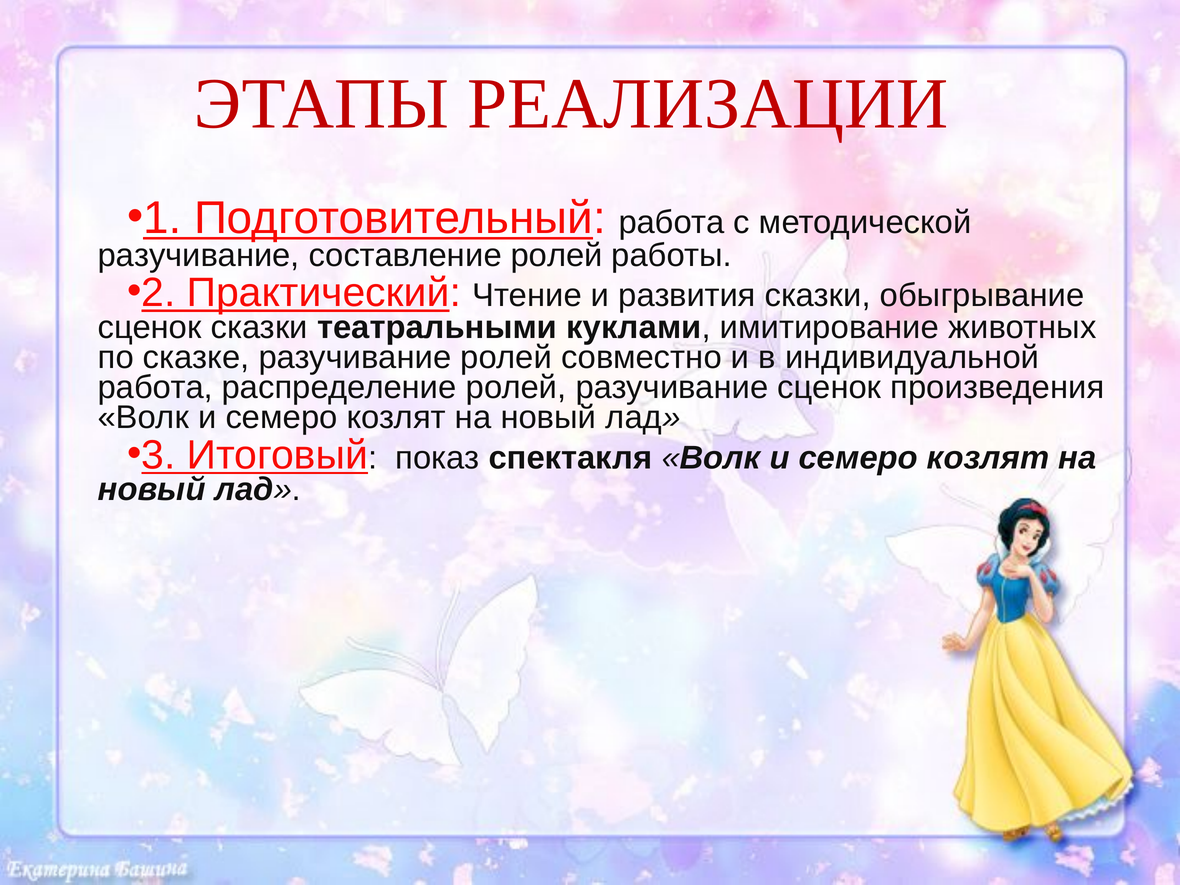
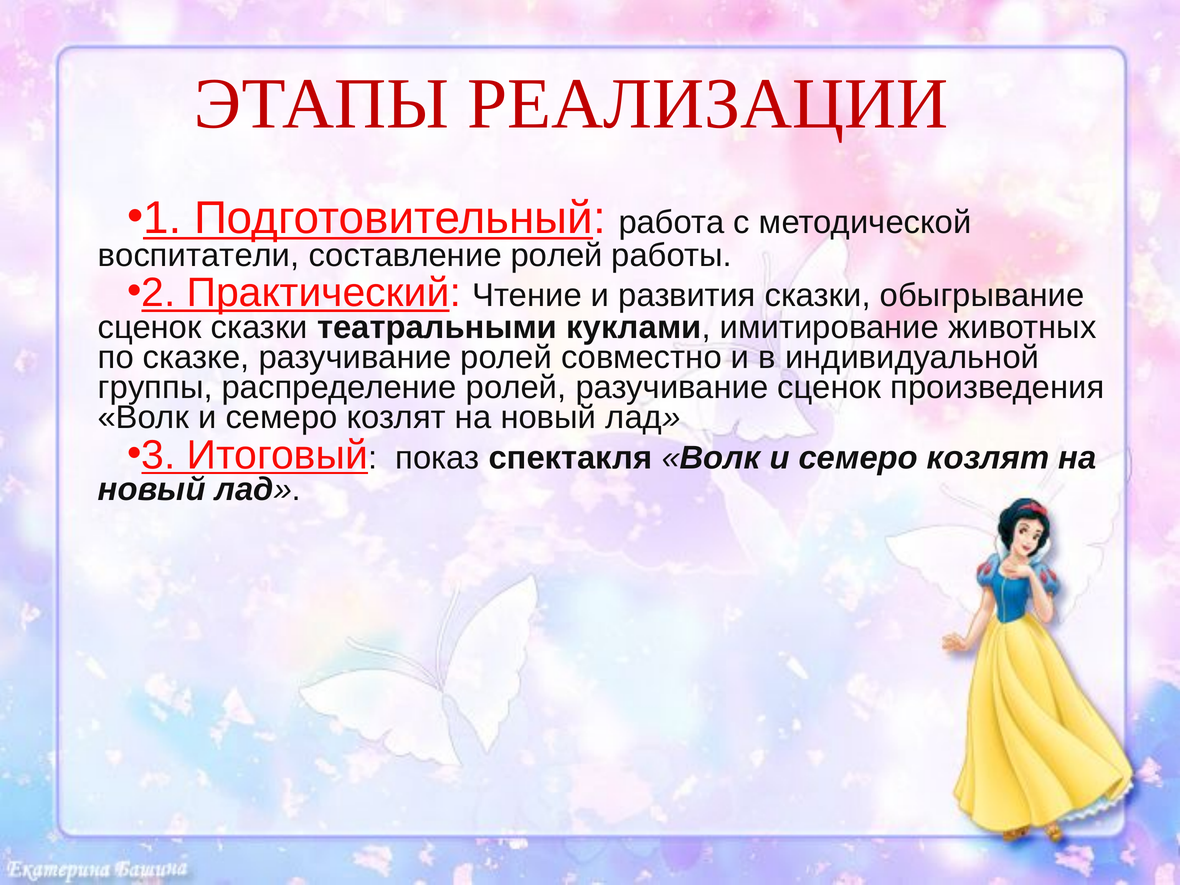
разучивание: разучивание -> воспитатели (199, 255)
работа: работа -> группы (155, 387)
